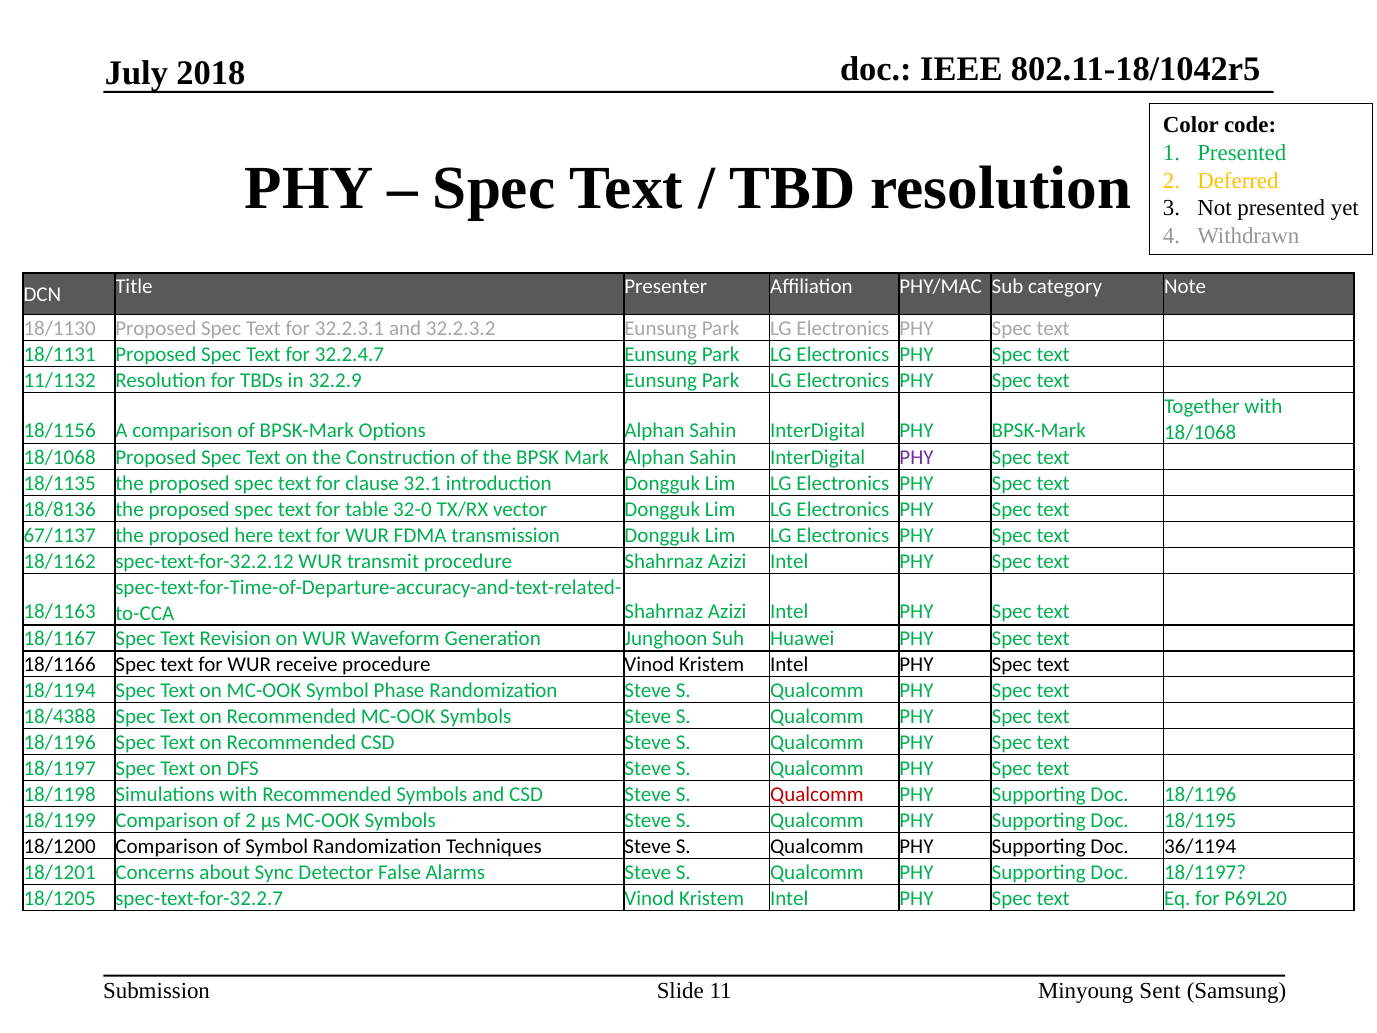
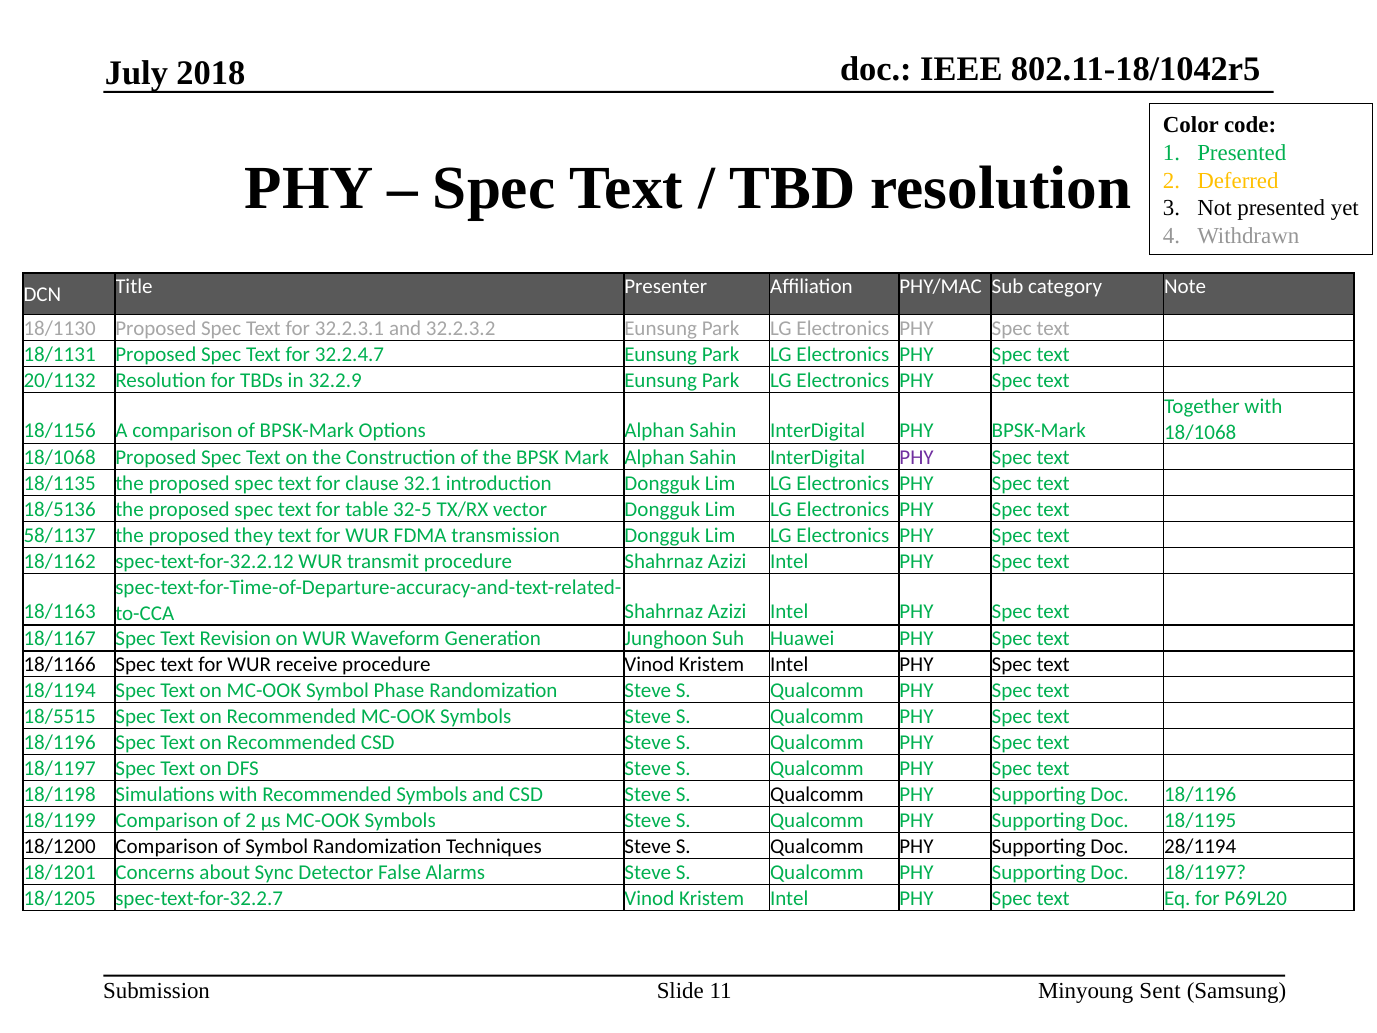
11/1132: 11/1132 -> 20/1132 (60, 380)
18/8136: 18/8136 -> 18/5136 (60, 509)
32-0: 32-0 -> 32-5 (412, 509)
67/1137: 67/1137 -> 58/1137 (60, 535)
here: here -> they (254, 535)
18/4388: 18/4388 -> 18/5515 (60, 716)
Qualcomm colour: red -> black (817, 794)
36/1194: 36/1194 -> 28/1194 (1200, 846)
